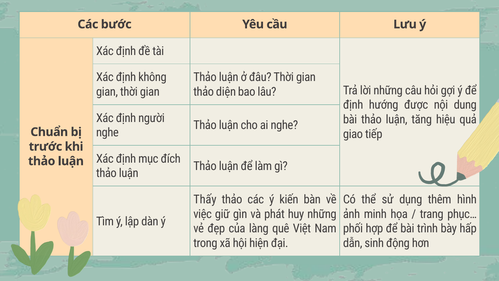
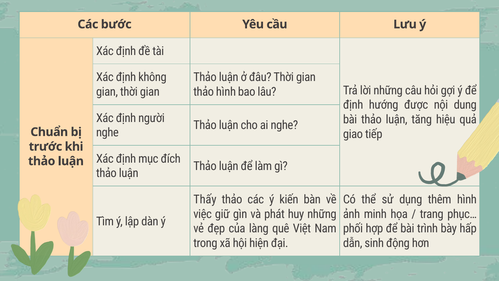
thảo diện: diện -> hình (226, 92)
